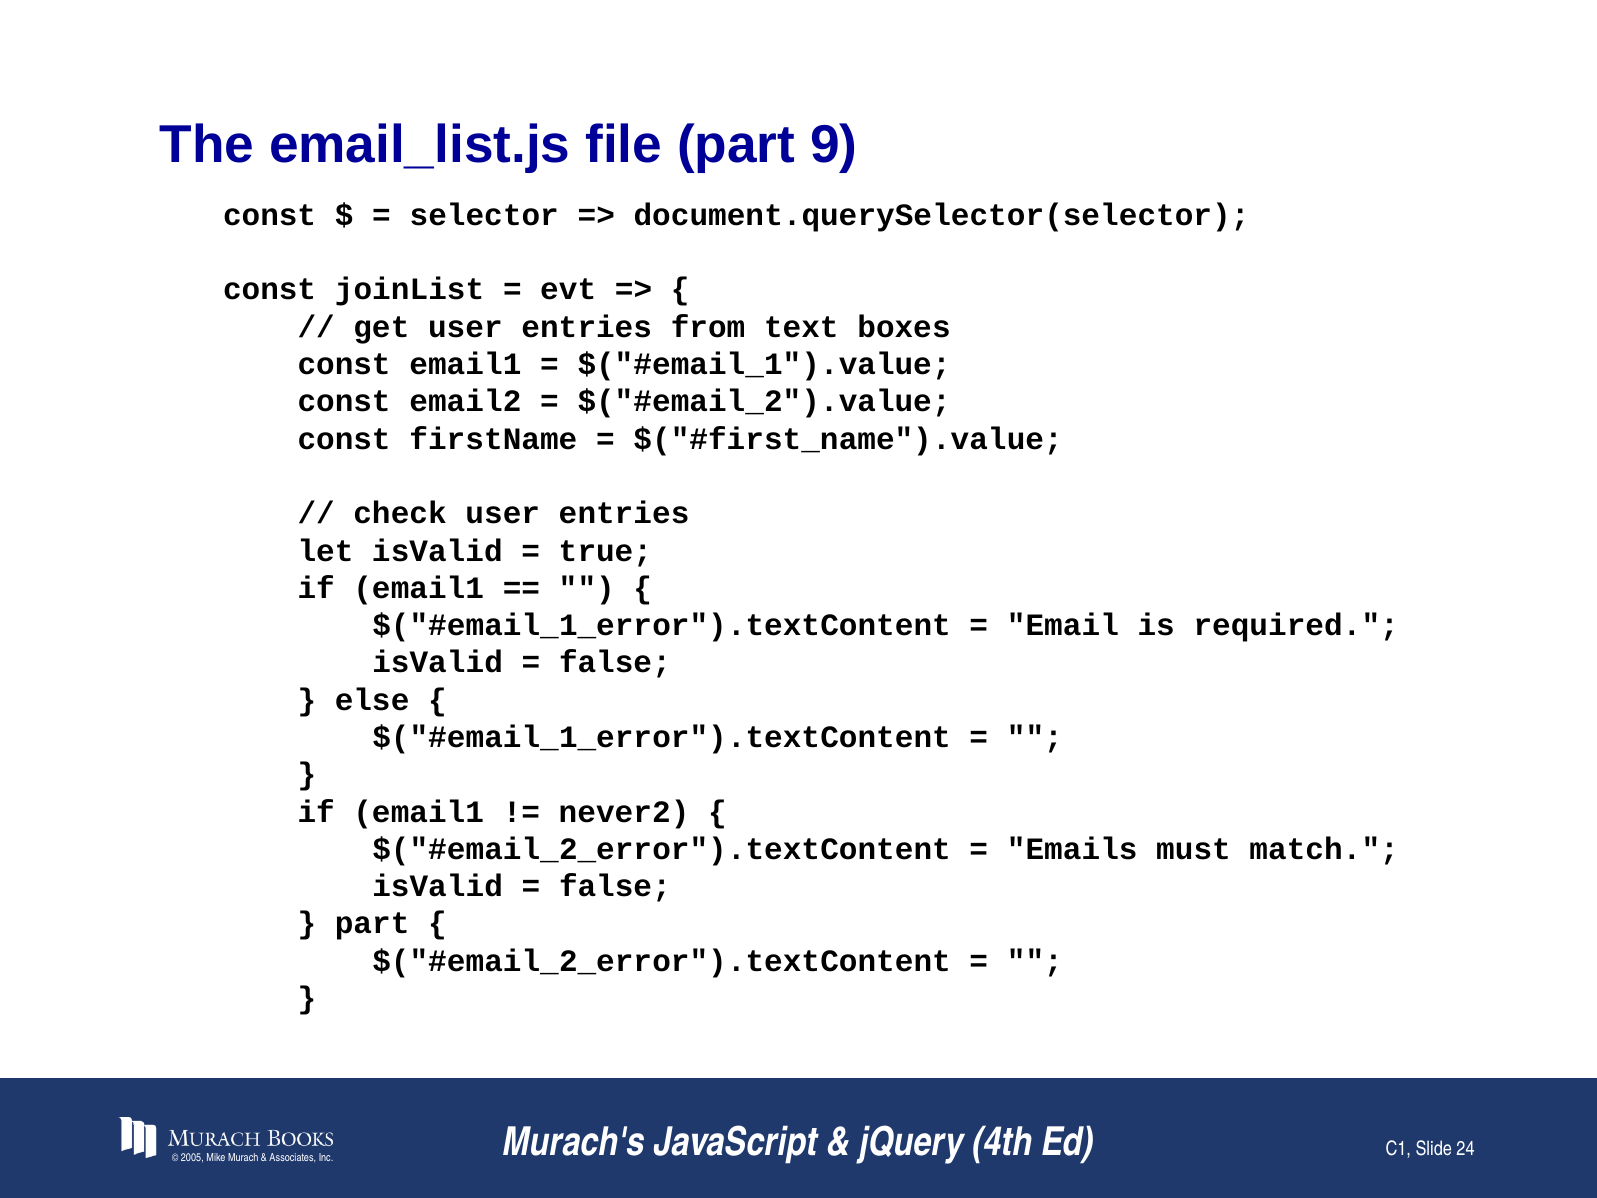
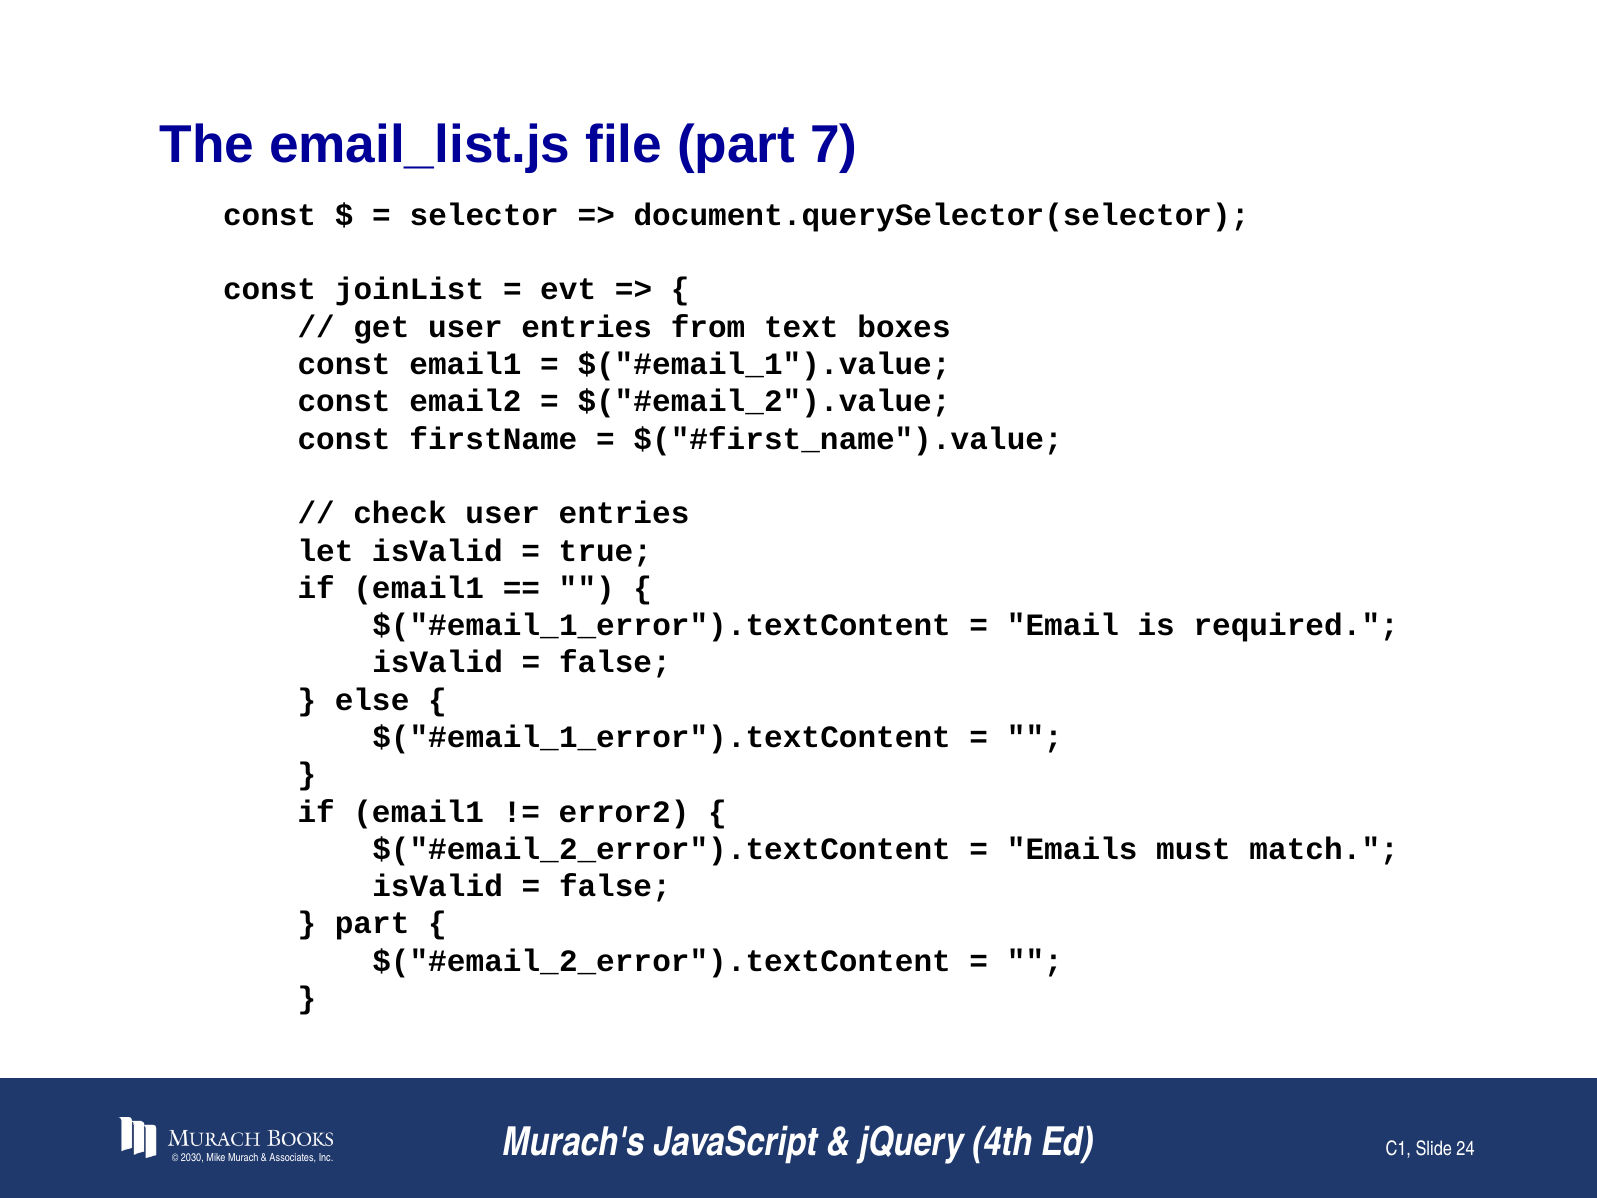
9: 9 -> 7 (834, 145)
never2: never2 -> error2 (624, 812)
2005: 2005 -> 2030 (192, 1157)
